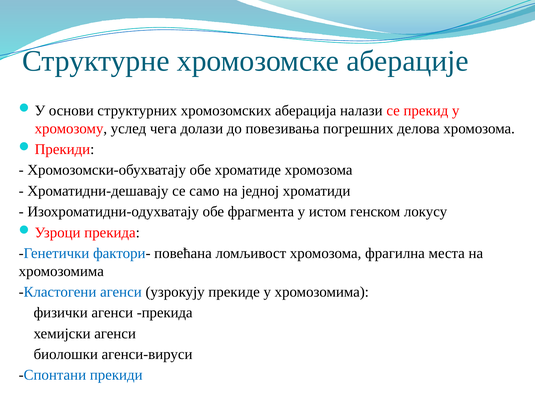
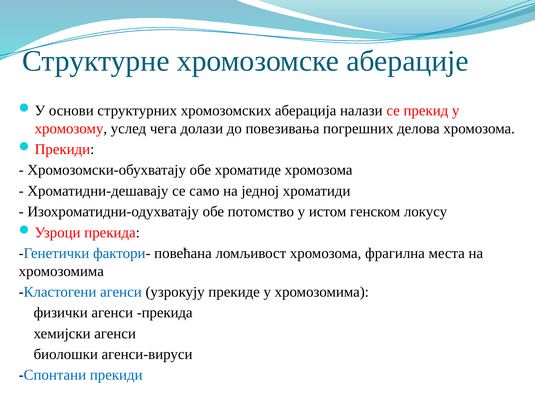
фрагмента: фрагмента -> потомство (261, 212)
